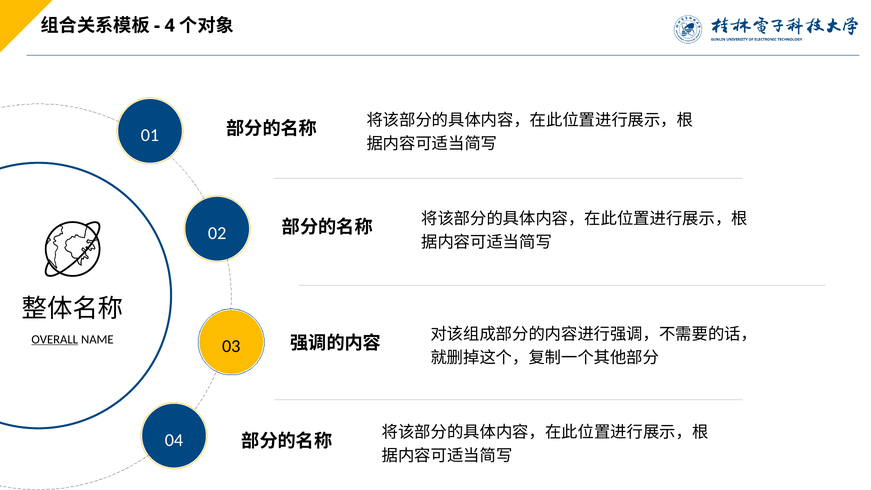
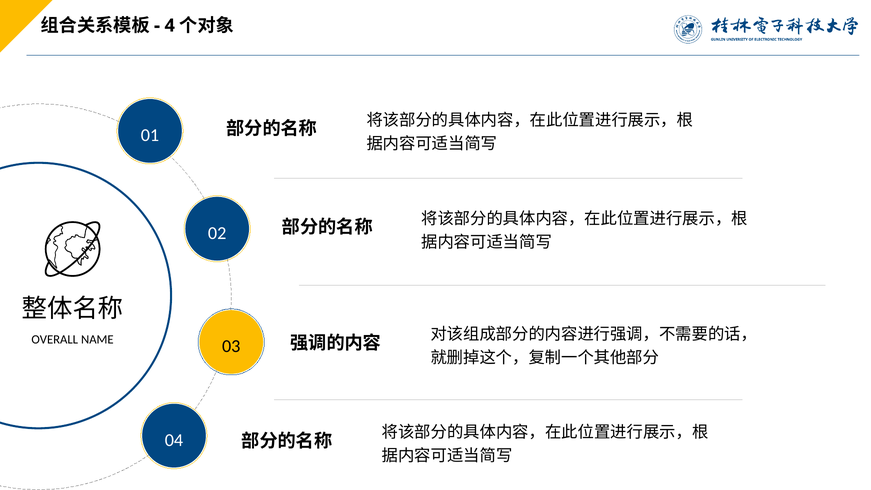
OVERALL underline: present -> none (55, 339)
